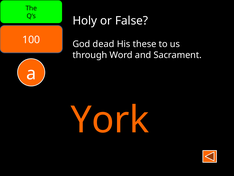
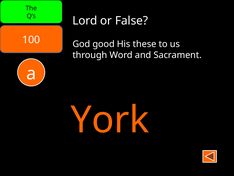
Holy: Holy -> Lord (85, 21)
dead: dead -> good (104, 44)
